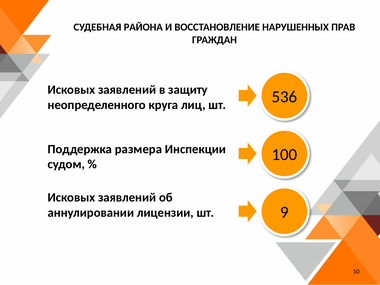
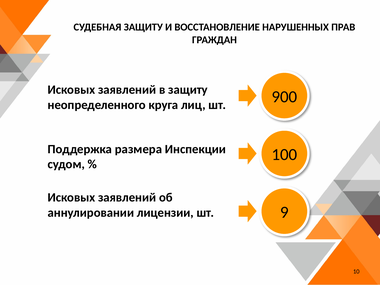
СУДЕБНАЯ РАЙОНА: РАЙОНА -> ЗАЩИТУ (143, 27)
536: 536 -> 900 (284, 97)
